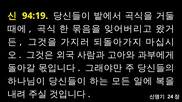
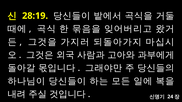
94:19: 94:19 -> 28:19 (35, 16)
